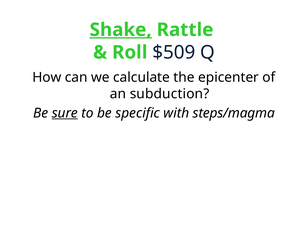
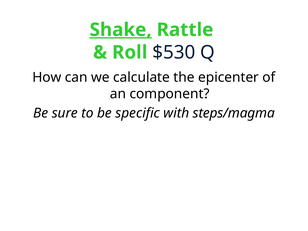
$509: $509 -> $530 (174, 52)
subduction: subduction -> component (170, 94)
sure underline: present -> none (65, 113)
